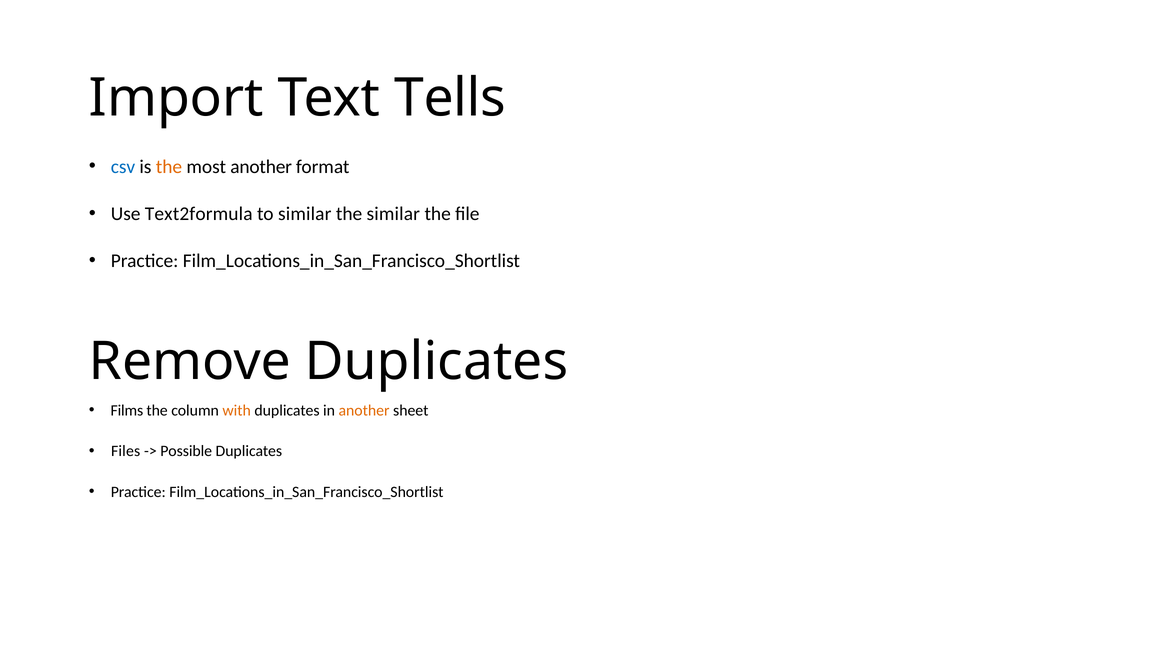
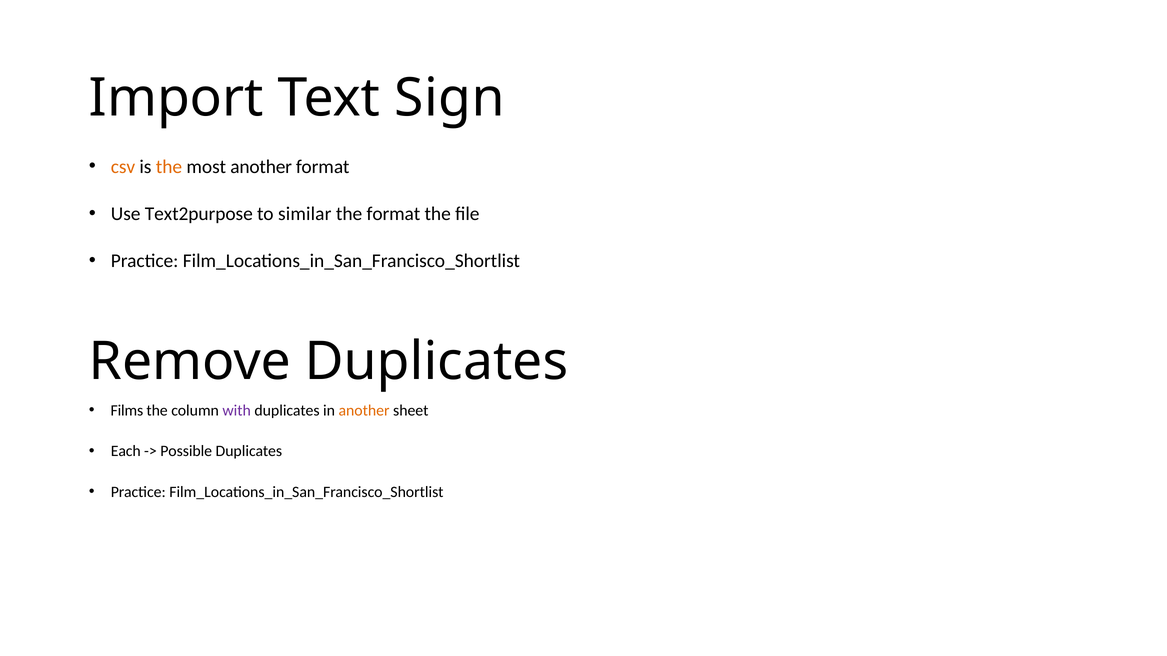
Tells: Tells -> Sign (450, 98)
csv colour: blue -> orange (123, 167)
Text2formula: Text2formula -> Text2purpose (199, 214)
the similar: similar -> format (393, 214)
with colour: orange -> purple (237, 411)
Files: Files -> Each (126, 452)
